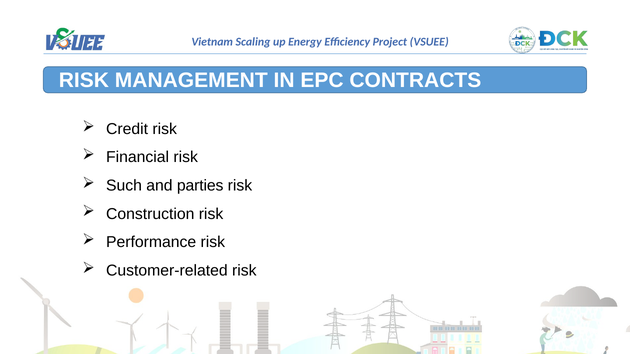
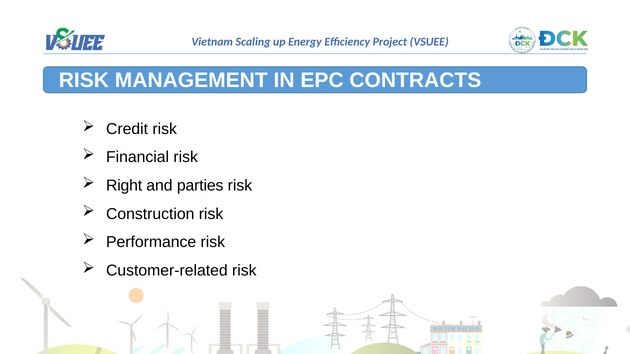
Such: Such -> Right (124, 186)
